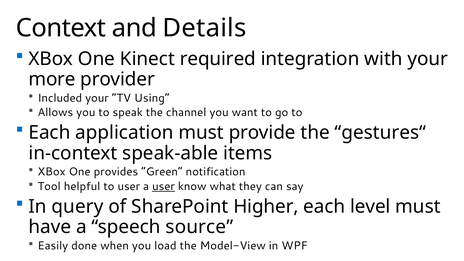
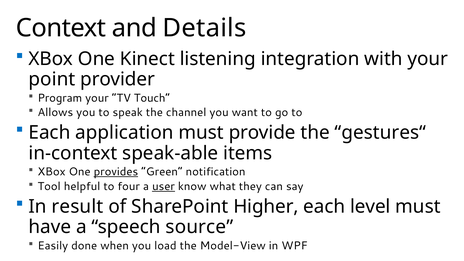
required: required -> listening (218, 59)
more: more -> point (52, 79)
Included: Included -> Program (60, 98)
Using: Using -> Touch (152, 98)
provides underline: none -> present (116, 172)
to user: user -> four (129, 186)
query: query -> result (77, 206)
